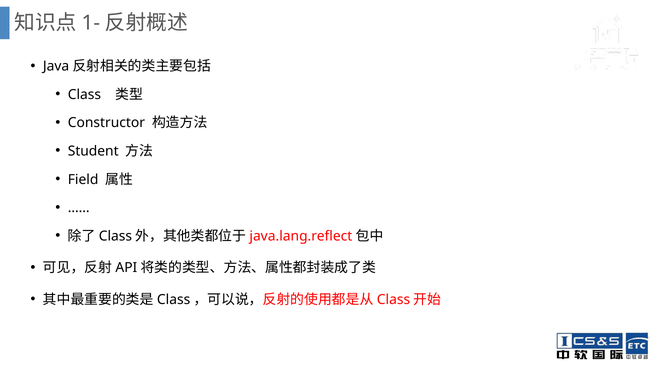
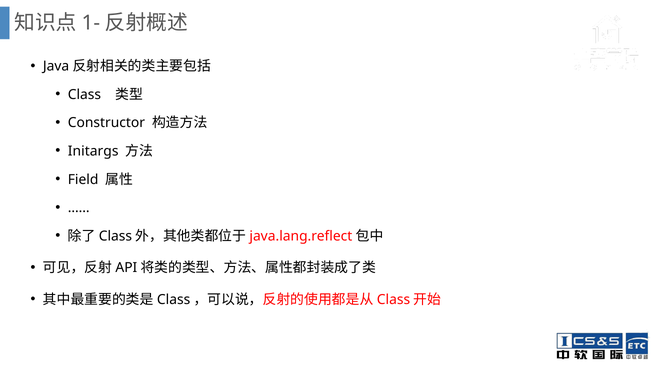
Student: Student -> Initargs (93, 151)
